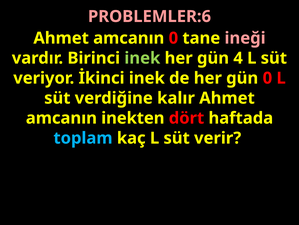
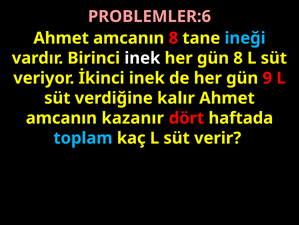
amcanın 0: 0 -> 8 (173, 38)
ineği colour: pink -> light blue (245, 38)
inek colour: light green -> white (142, 58)
gün 4: 4 -> 8 (238, 58)
gün 0: 0 -> 9 (267, 78)
inekten: inekten -> kazanır (133, 118)
